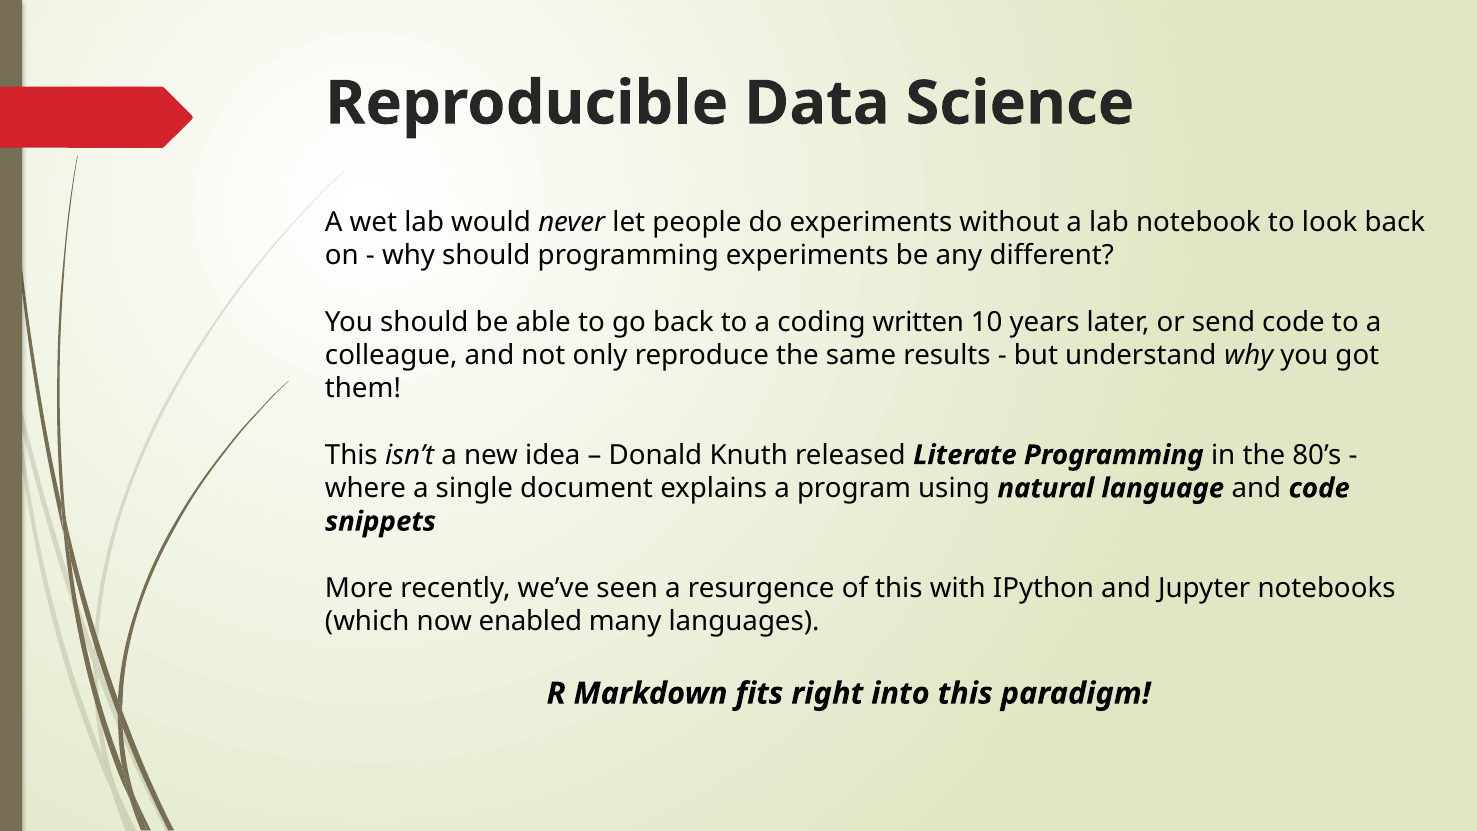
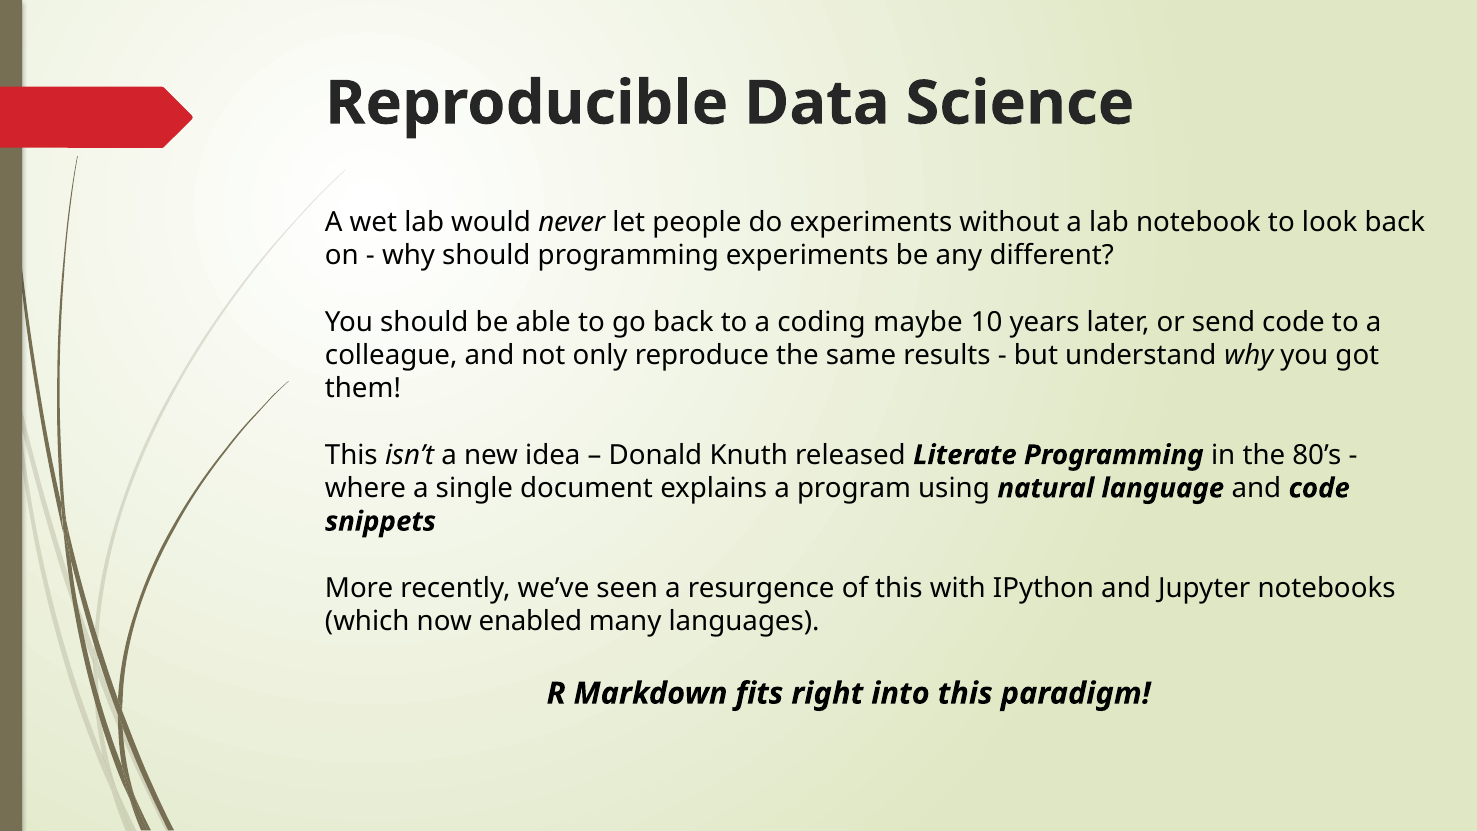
written: written -> maybe (918, 322)
